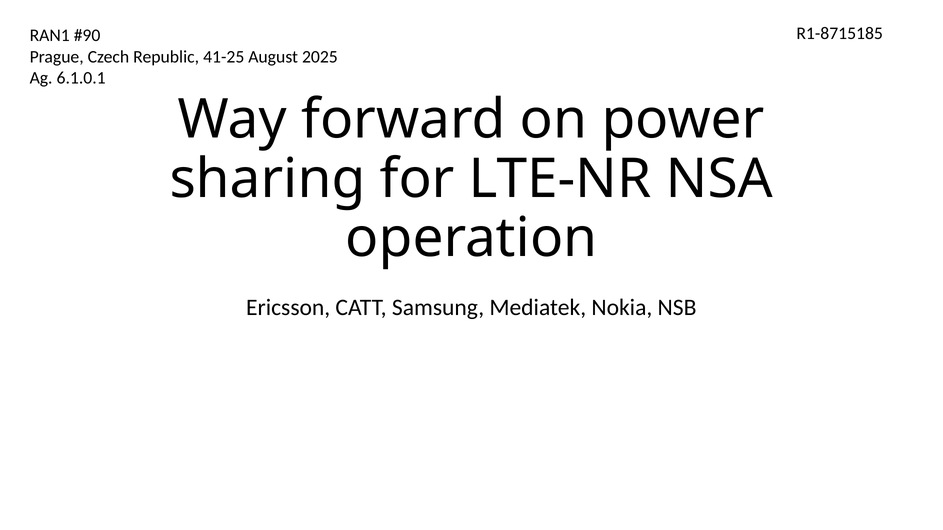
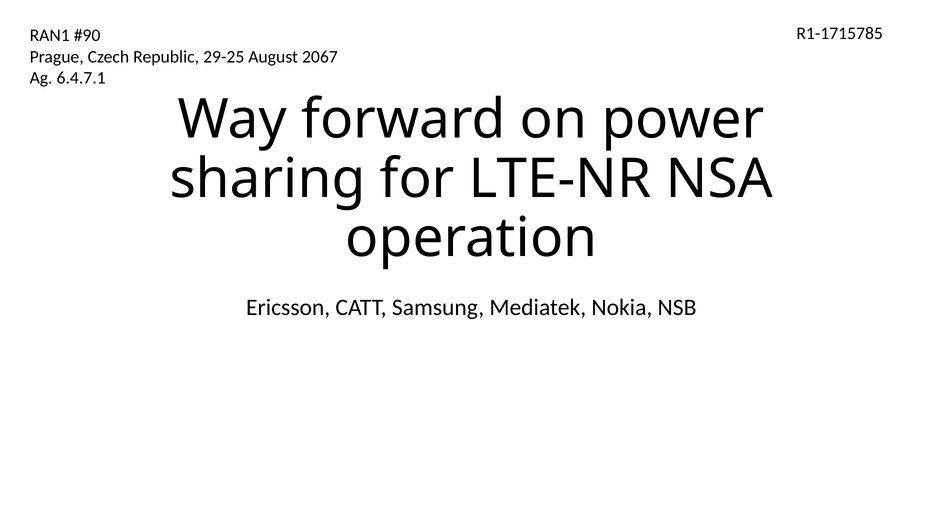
R1-8715185: R1-8715185 -> R1-1715785 (840, 34)
41-25: 41-25 -> 29-25 (224, 57)
2025: 2025 -> 2067 (320, 57)
6.1.0.1: 6.1.0.1 -> 6.4.7.1 (81, 78)
